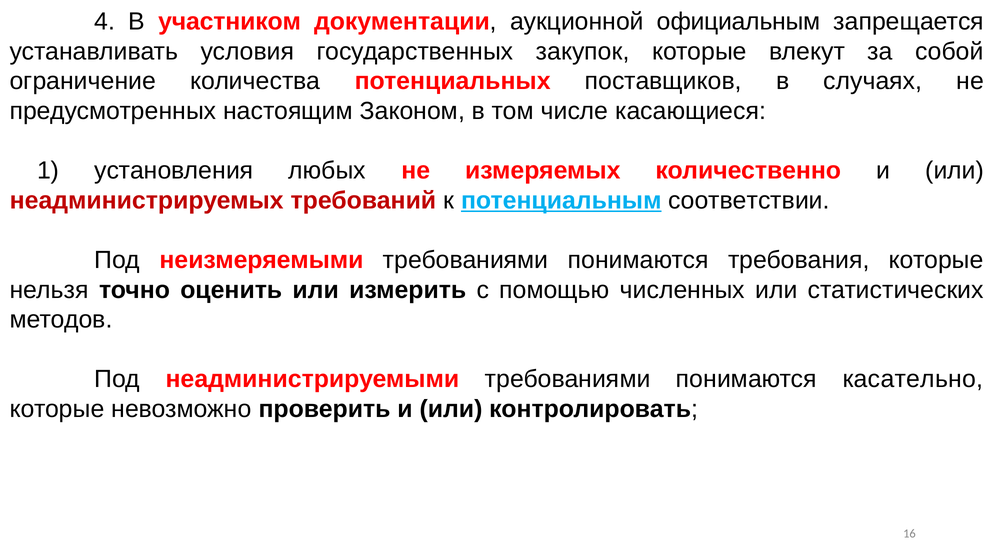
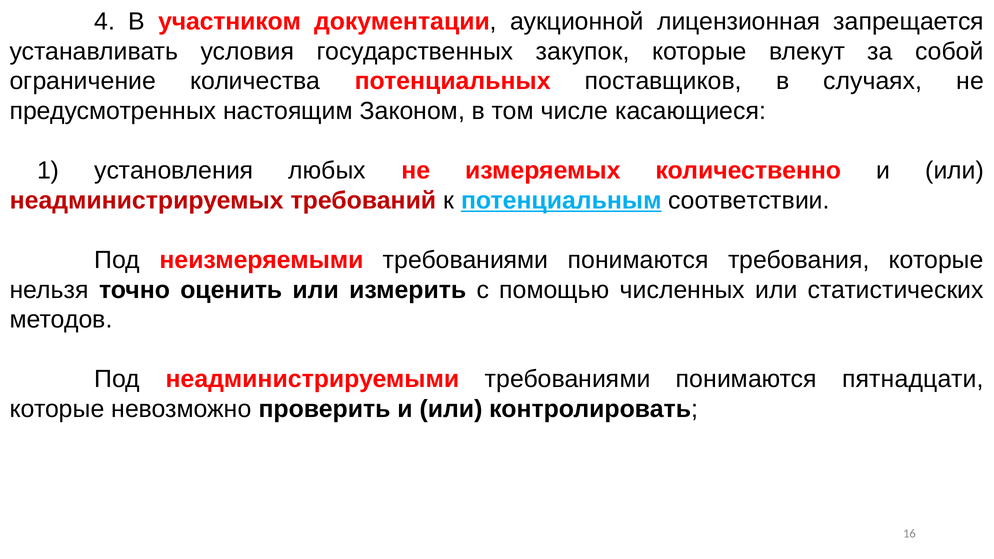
официальным: официальным -> лицензионная (739, 22)
касательно: касательно -> пятнадцати (913, 379)
